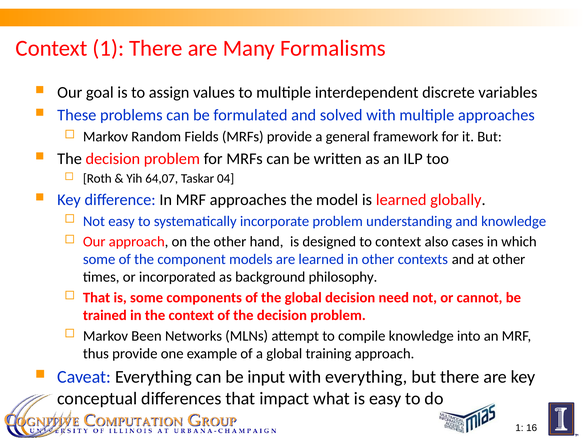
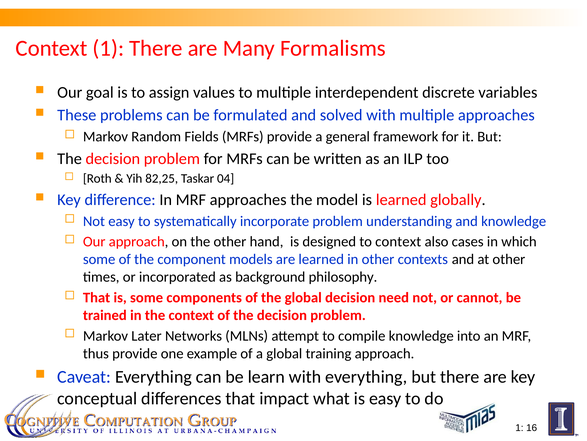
64,07: 64,07 -> 82,25 (162, 178)
Been: Been -> Later (146, 335)
input: input -> learn (266, 376)
